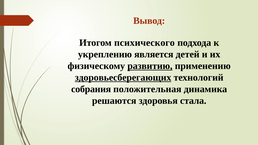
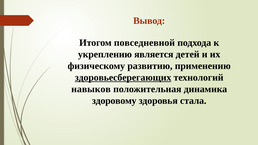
психического: психического -> повседневной (144, 43)
развитию underline: present -> none (150, 66)
собрания: собрания -> навыков (91, 89)
решаются: решаются -> здоровому (114, 101)
